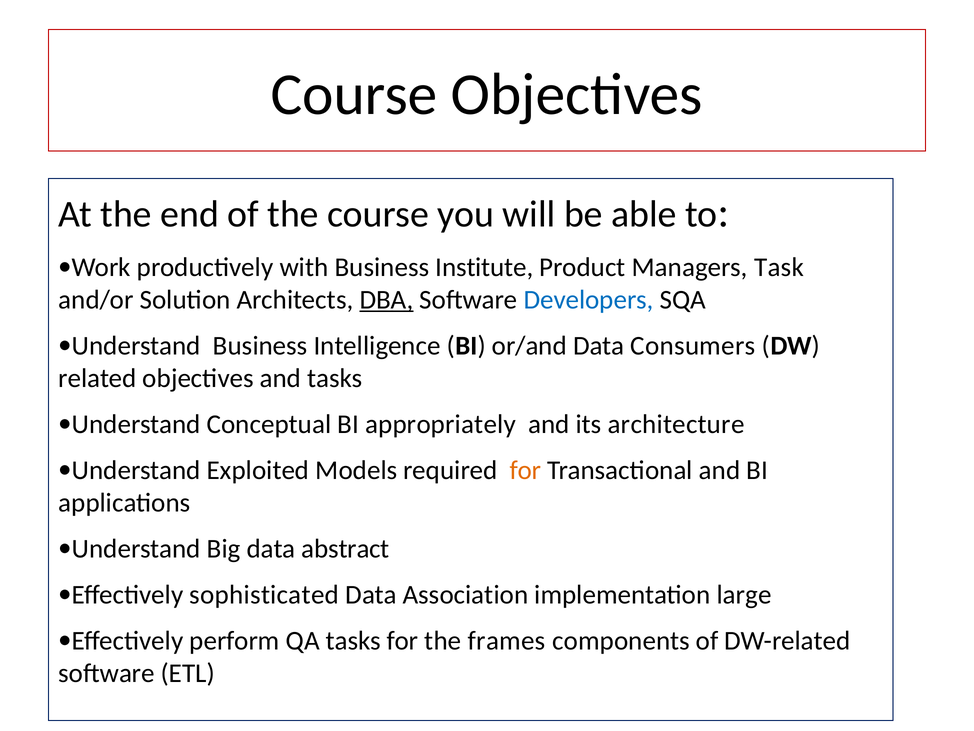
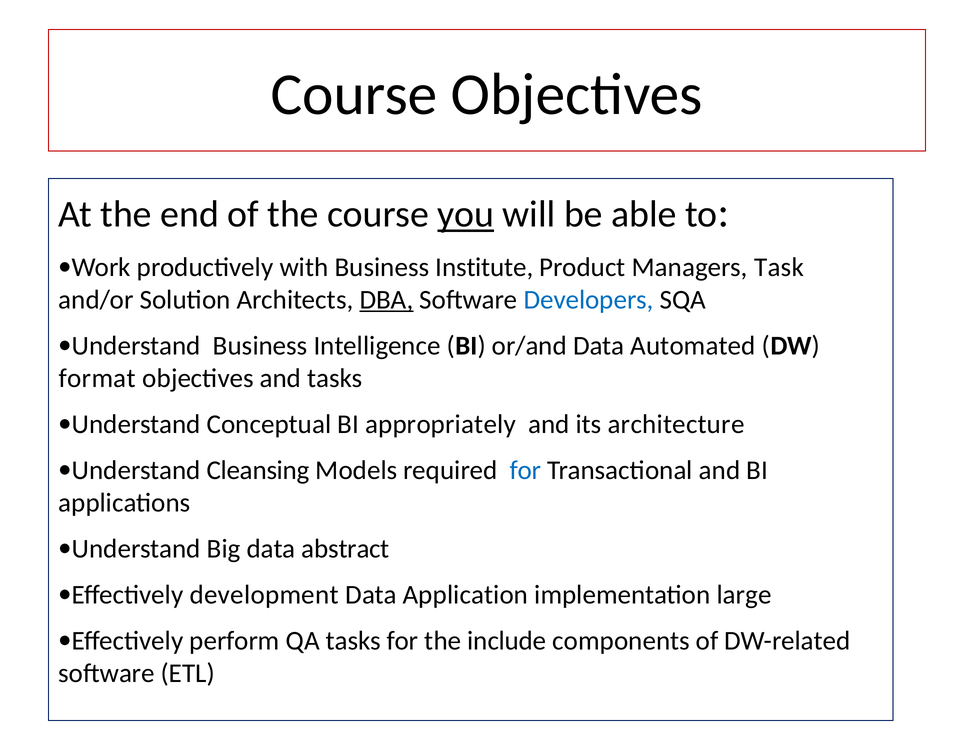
you underline: none -> present (466, 214)
Consumers: Consumers -> Automated (693, 346)
related: related -> format (97, 378)
Exploited: Exploited -> Cleansing (258, 470)
for colour: orange -> blue (525, 470)
sophisticated: sophisticated -> development (264, 595)
Association: Association -> Application (465, 595)
frames: frames -> include (507, 641)
